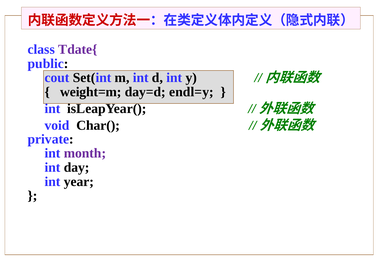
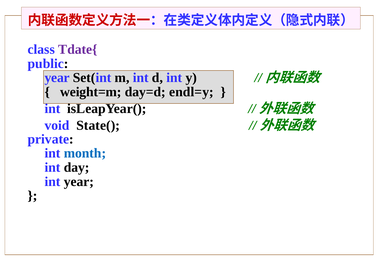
cout: cout -> year (57, 78)
Char(: Char( -> State( (98, 125)
month colour: purple -> blue (85, 153)
